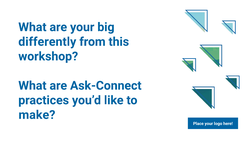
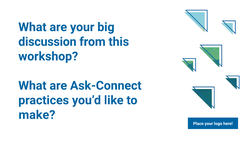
differently: differently -> discussion (47, 42)
